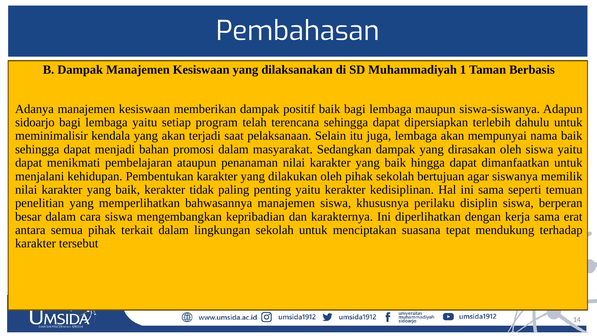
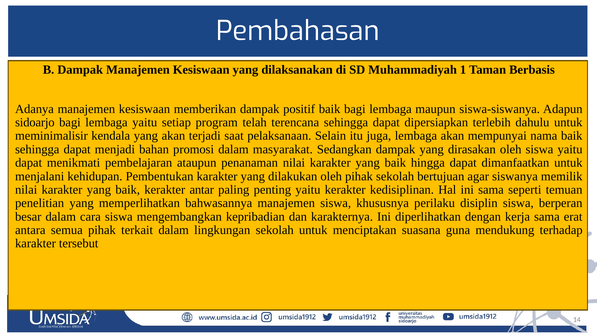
tidak: tidak -> antar (202, 190)
tepat: tepat -> guna (458, 230)
